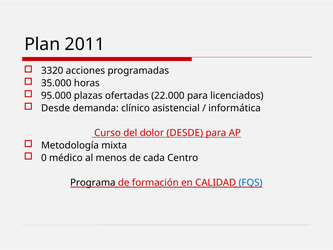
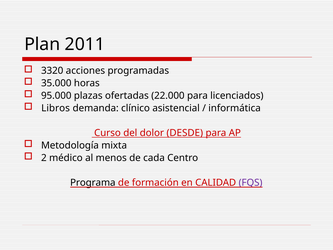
Desde: Desde -> Libros (56, 108)
0: 0 -> 2 (44, 158)
FQS colour: blue -> purple (251, 183)
